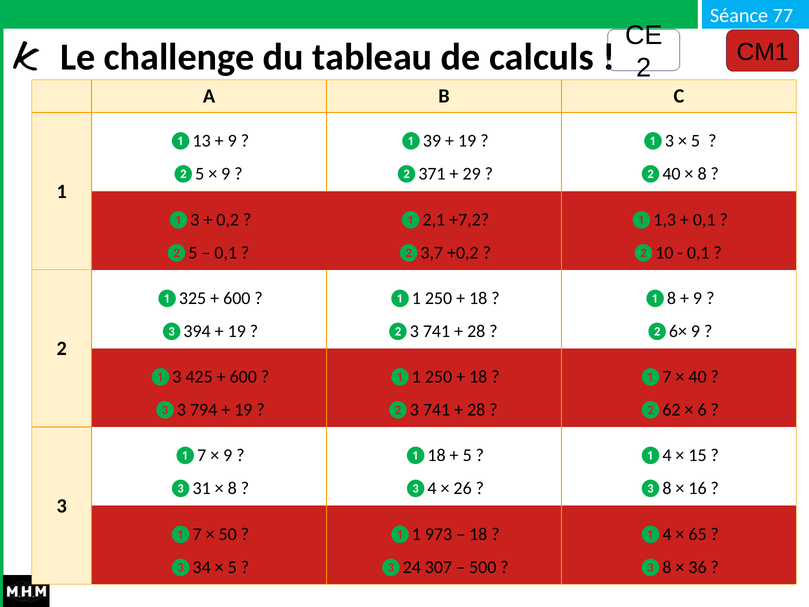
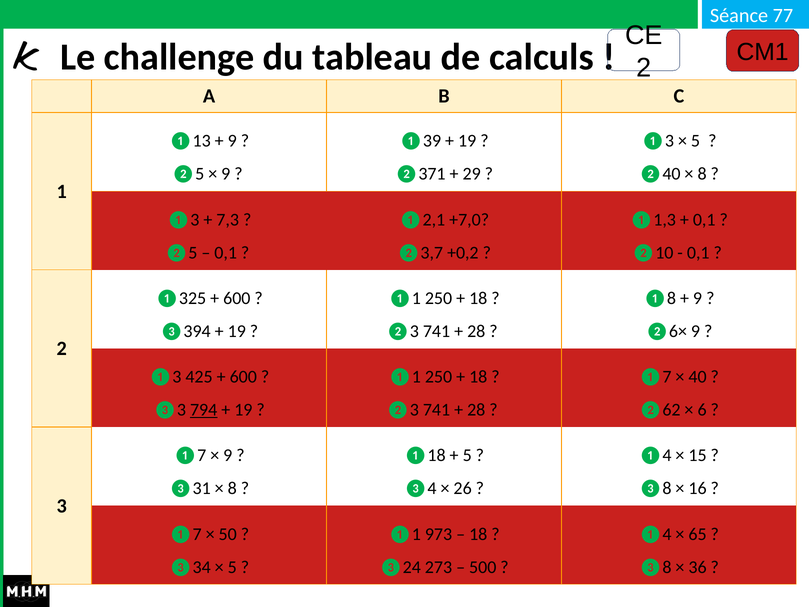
0,2: 0,2 -> 7,3 (228, 220)
+7,2: +7,2 -> +7,0 (469, 220)
794 underline: none -> present (204, 410)
307: 307 -> 273 (438, 567)
